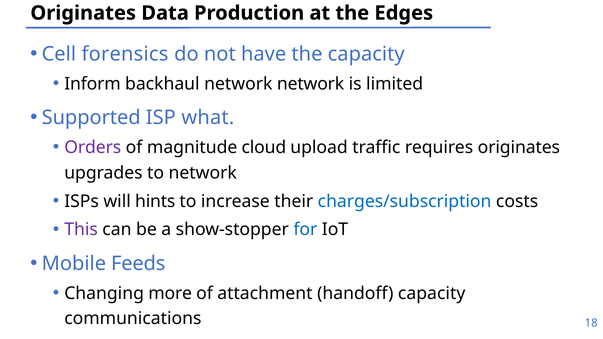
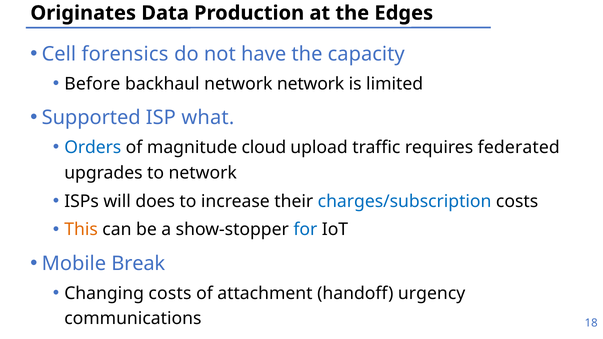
Inform: Inform -> Before (92, 84)
Orders colour: purple -> blue (93, 148)
requires originates: originates -> federated (519, 148)
hints: hints -> does (155, 201)
This colour: purple -> orange (81, 230)
Feeds: Feeds -> Break (138, 264)
Changing more: more -> costs (170, 293)
handoff capacity: capacity -> urgency (432, 293)
